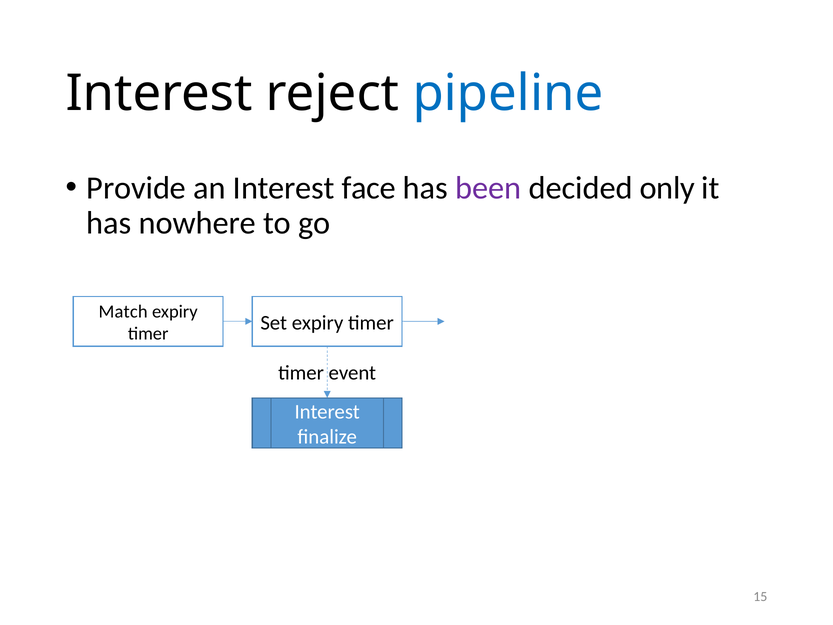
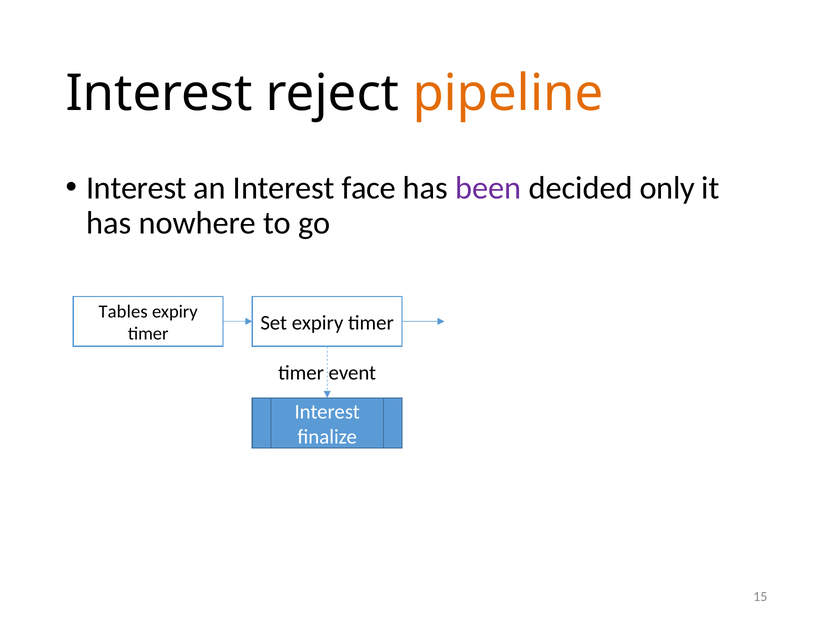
pipeline colour: blue -> orange (508, 93)
Provide: Provide -> Interest (136, 188)
Match: Match -> Tables (123, 311)
